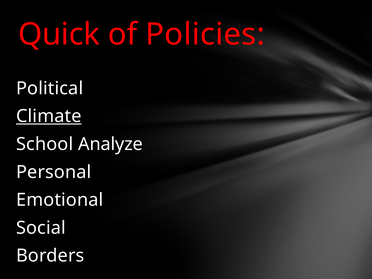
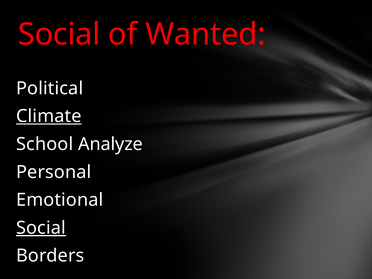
Quick: Quick -> Social (59, 34)
Policies: Policies -> Wanted (205, 34)
Social underline: none -> present (41, 228)
